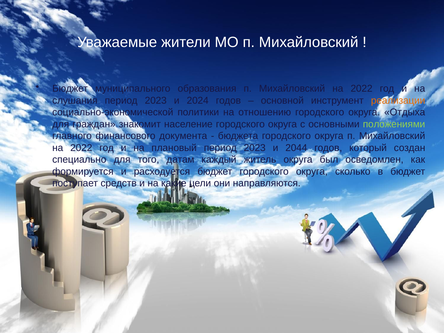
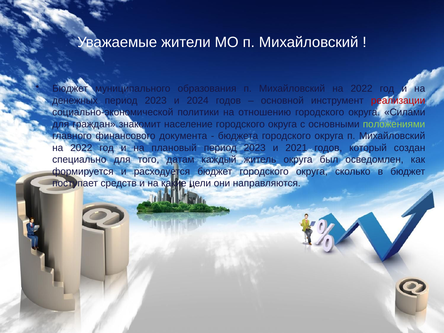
слушания: слушания -> денежных (75, 100)
реализации colour: orange -> red (398, 100)
Отдыха: Отдыха -> Силами (405, 112)
2044: 2044 -> 2021 (296, 148)
